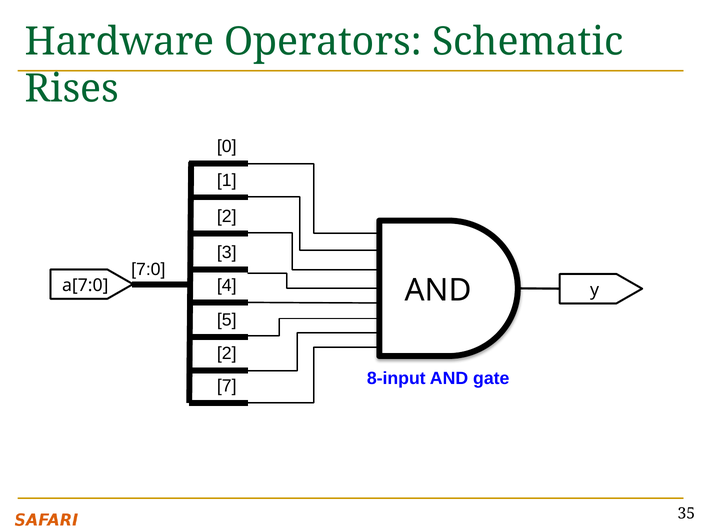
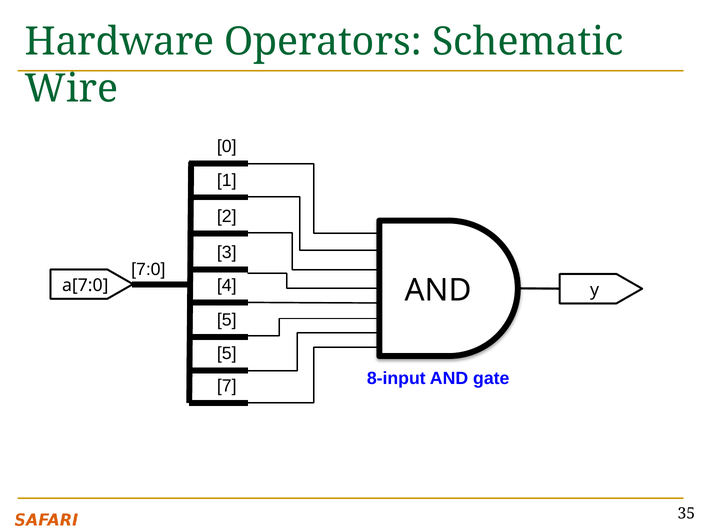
Rises: Rises -> Wire (72, 89)
2: 2 -> 5 (227, 354)
